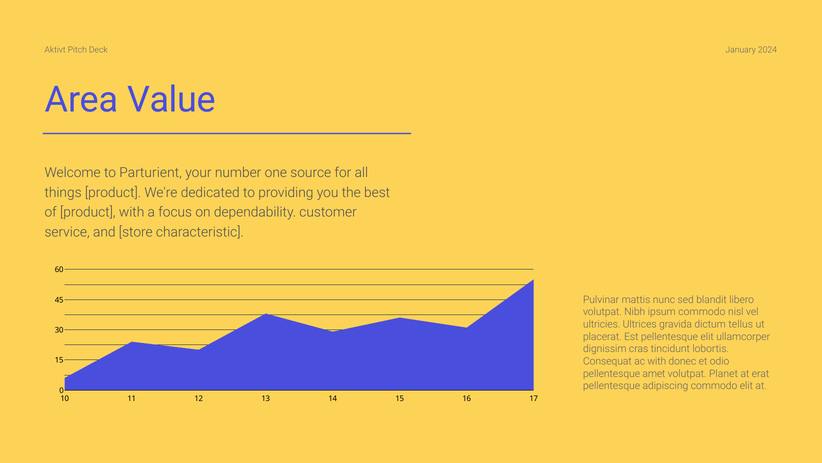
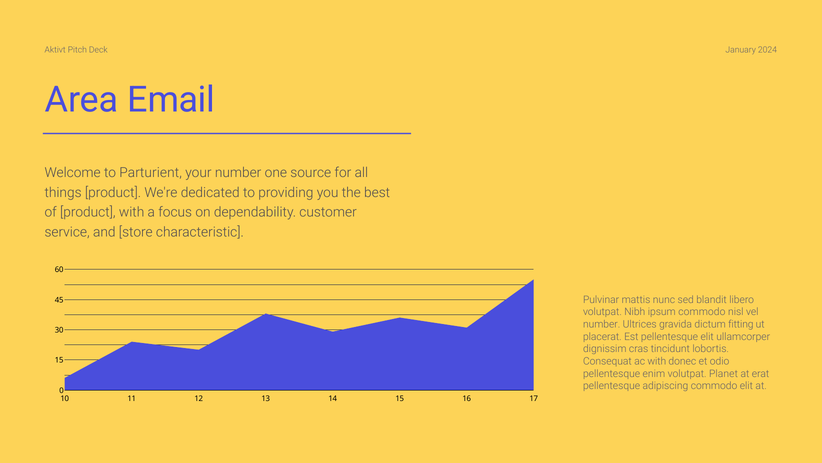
Value: Value -> Email (171, 100)
ultricies: ultricies -> number (602, 324)
tellus: tellus -> fitting (741, 324)
amet: amet -> enim (654, 373)
